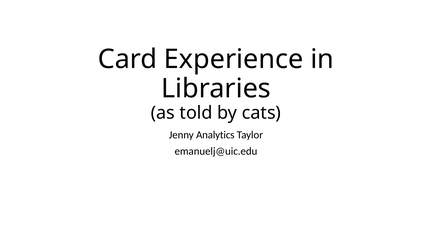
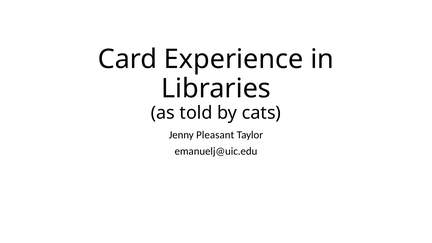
Analytics: Analytics -> Pleasant (215, 135)
